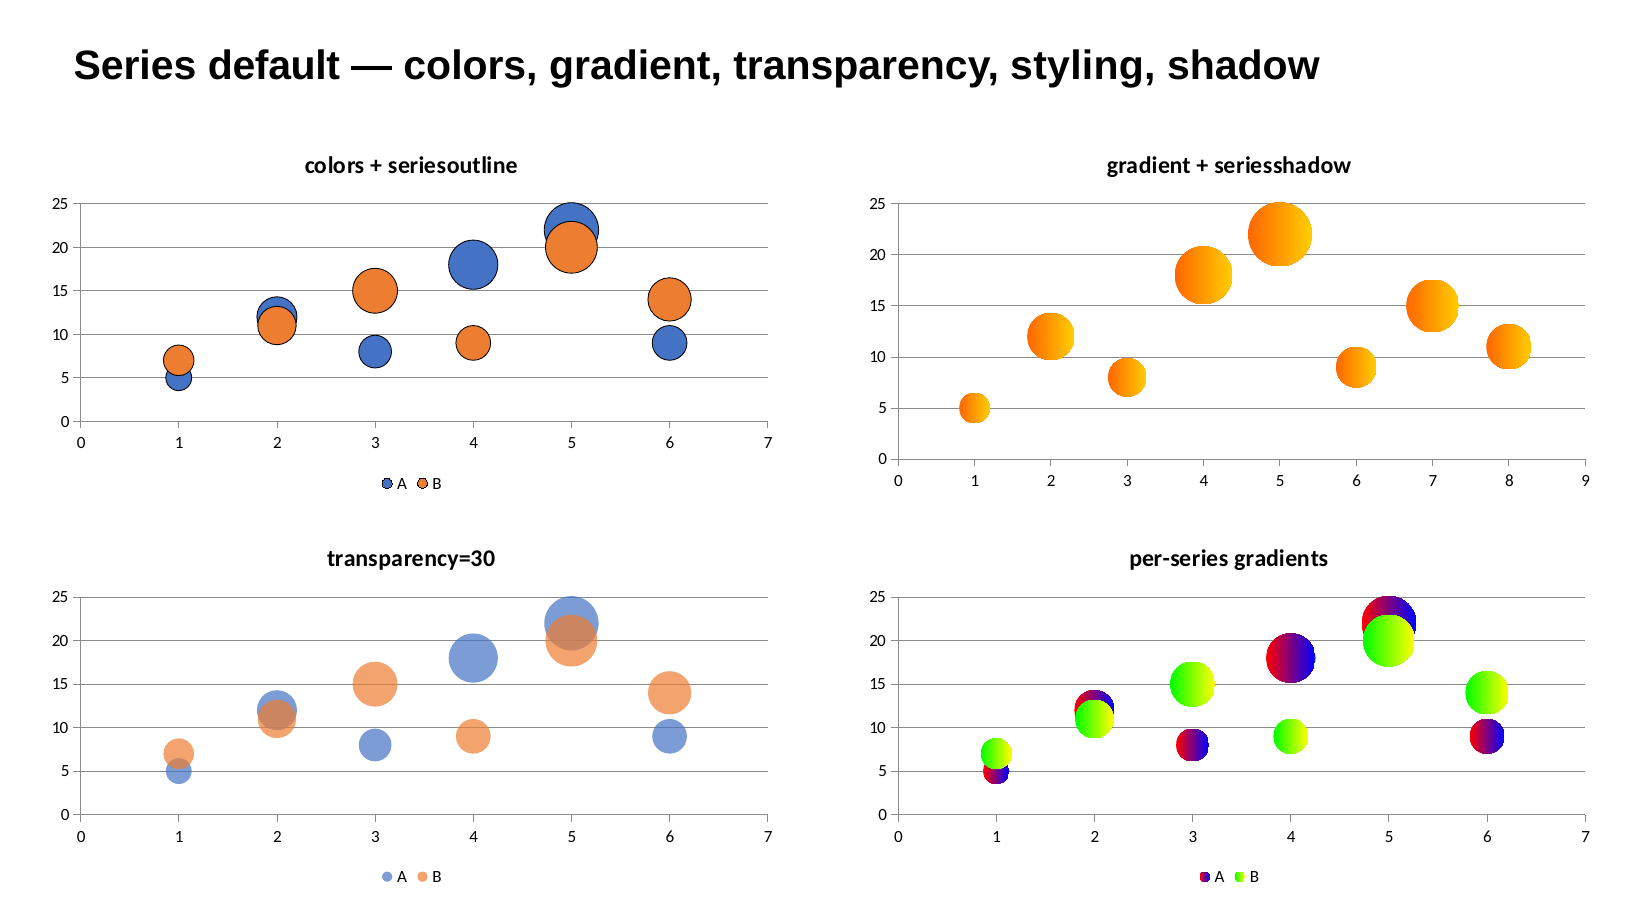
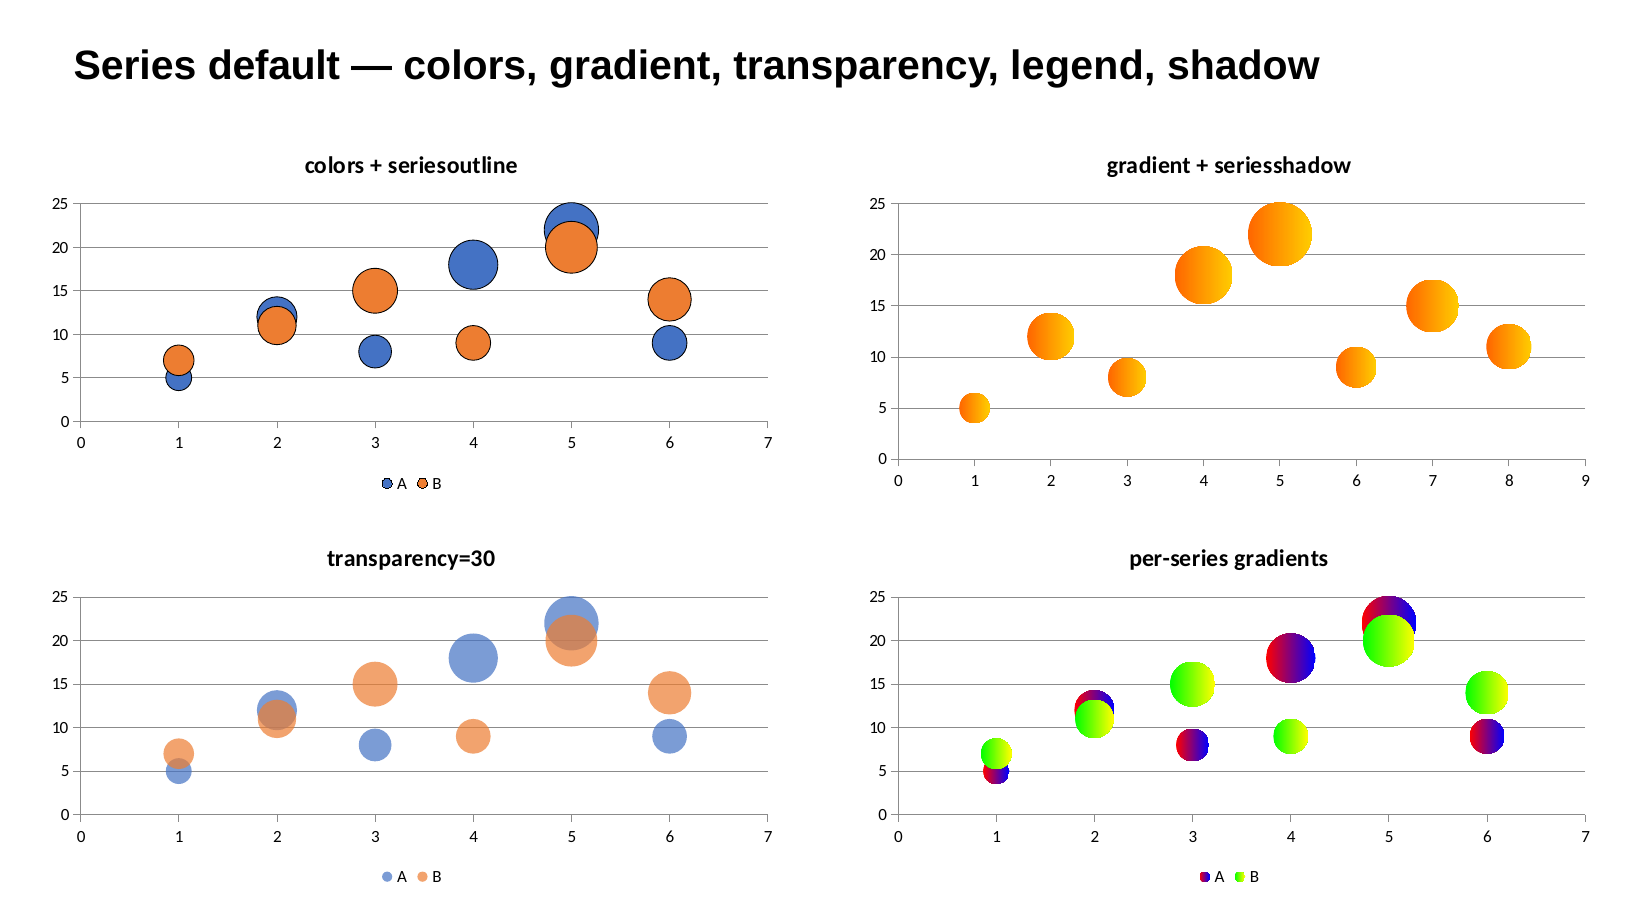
styling: styling -> legend (1083, 66)
